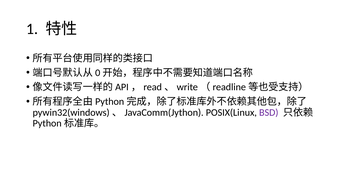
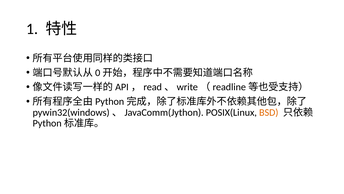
BSD colour: purple -> orange (269, 112)
